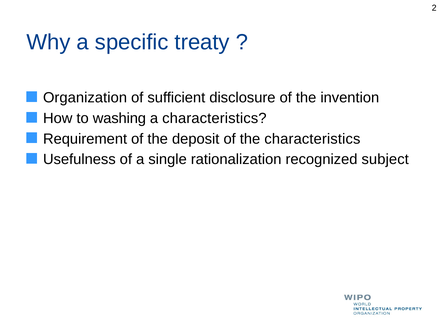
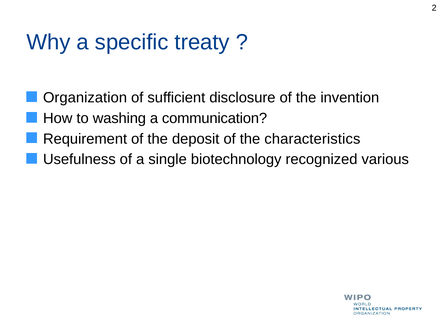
a characteristics: characteristics -> communication (215, 118)
rationalization: rationalization -> biotechnology (236, 159)
subject: subject -> various (385, 159)
